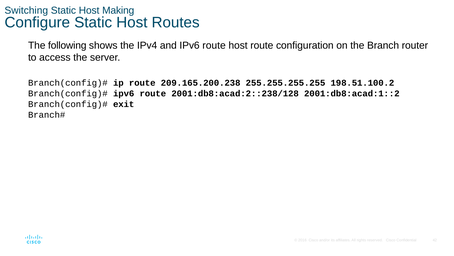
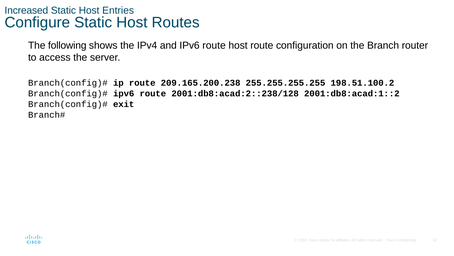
Switching: Switching -> Increased (26, 10)
Making: Making -> Entries (118, 10)
